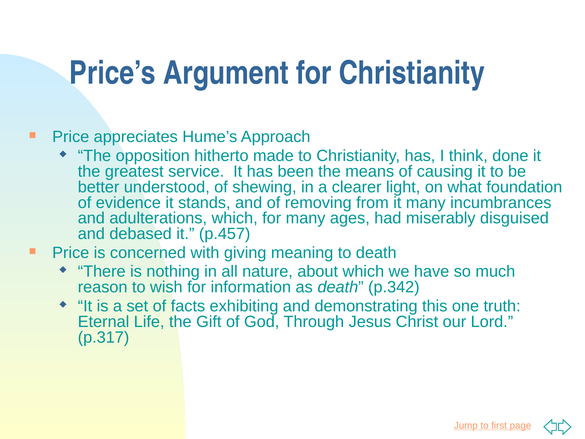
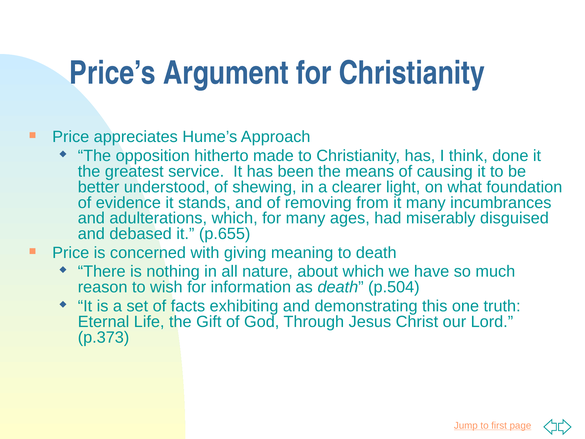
p.457: p.457 -> p.655 (225, 234)
p.342: p.342 -> p.504 (394, 287)
p.317: p.317 -> p.373 (104, 337)
